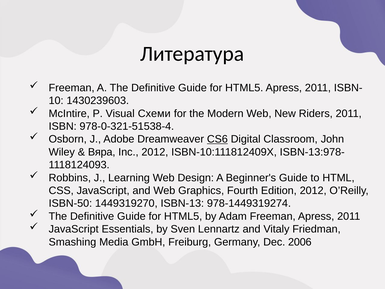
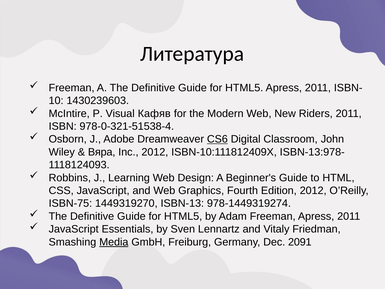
Схеми: Схеми -> Кафяв (154, 113)
ISBN-50: ISBN-50 -> ISBN-75 (70, 203)
Media underline: none -> present (114, 242)
2006: 2006 -> 2091 (300, 242)
